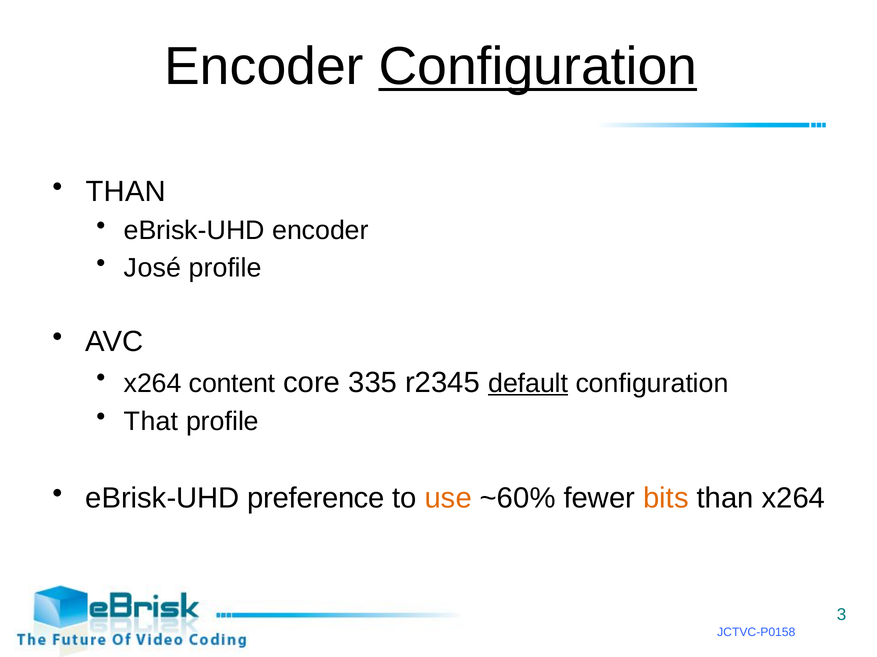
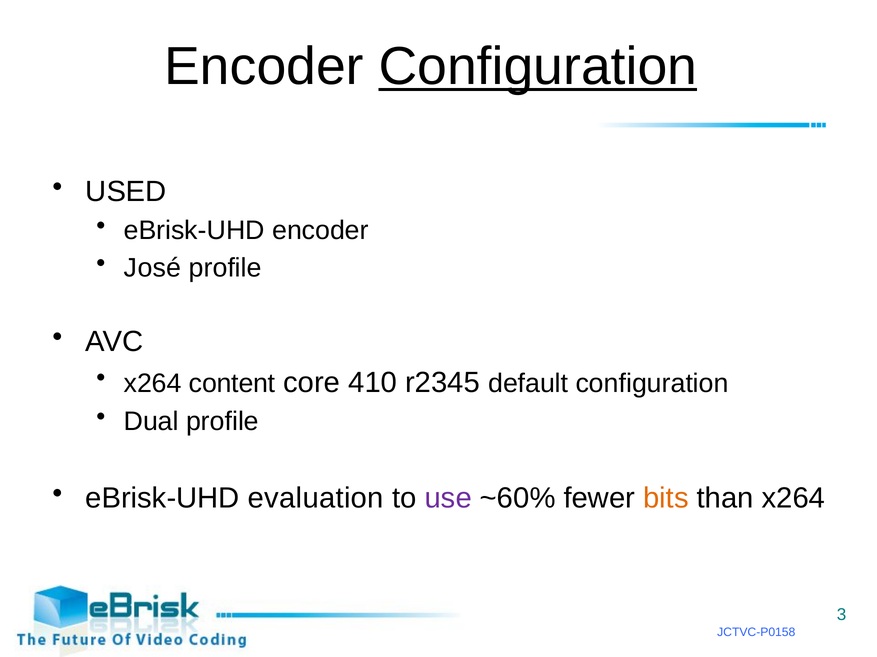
THAN: THAN -> USED (126, 192)
335: 335 -> 410 (373, 383)
default underline: present -> none (528, 384)
That: That -> Dual (151, 422)
preference: preference -> evaluation (316, 499)
use colour: orange -> purple (448, 499)
